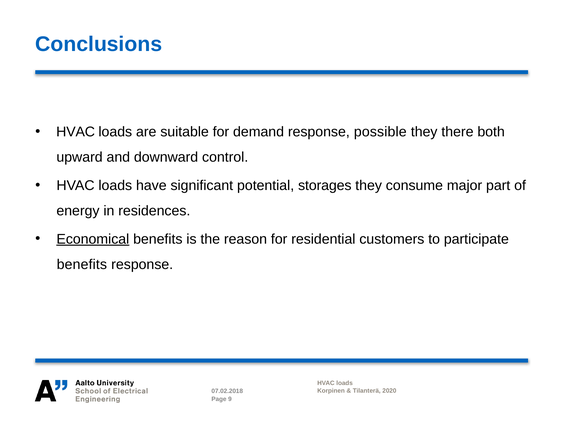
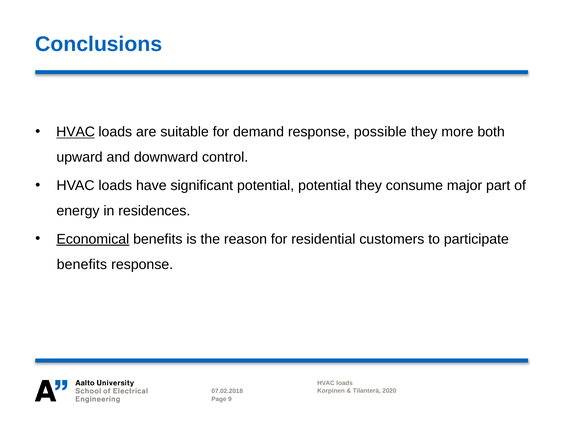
HVAC underline: none -> present (76, 132)
there: there -> more (457, 132)
potential storages: storages -> potential (325, 186)
